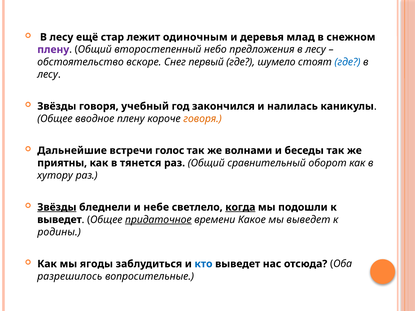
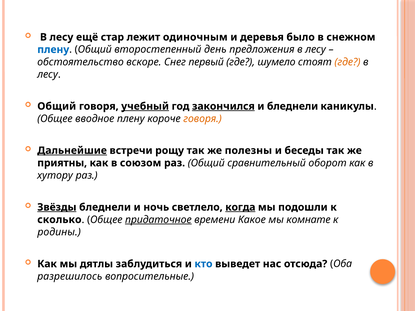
млад: млад -> было (301, 37)
плену colour: purple -> blue (53, 50)
небо: небо -> день (215, 50)
где colour: blue -> orange (347, 62)
Звёзды: Звёзды -> Общий (57, 106)
учебный underline: none -> present (145, 106)
закончился underline: none -> present (223, 106)
и налилась: налилась -> бледнели (293, 106)
Дальнейшие underline: none -> present (72, 151)
голос: голос -> рощу (170, 151)
волнами: волнами -> полезны (248, 151)
тянется: тянется -> союзом (141, 163)
небе: небе -> ночь (156, 207)
выведет: выведет -> сколько (59, 220)
мы выведет: выведет -> комнате (309, 220)
ягоды: ягоды -> дятлы (96, 264)
